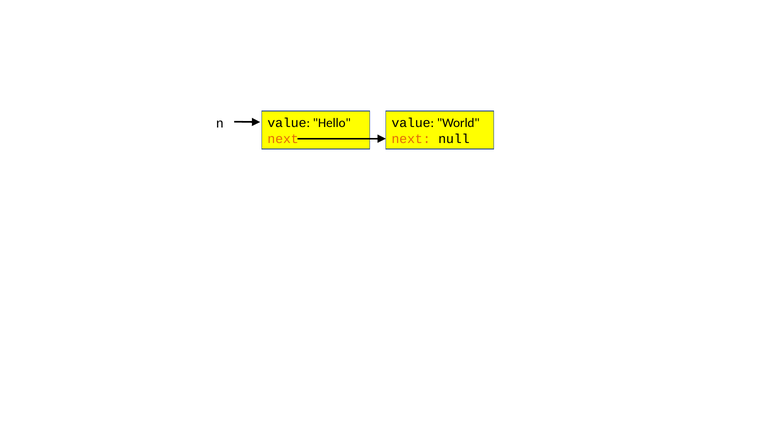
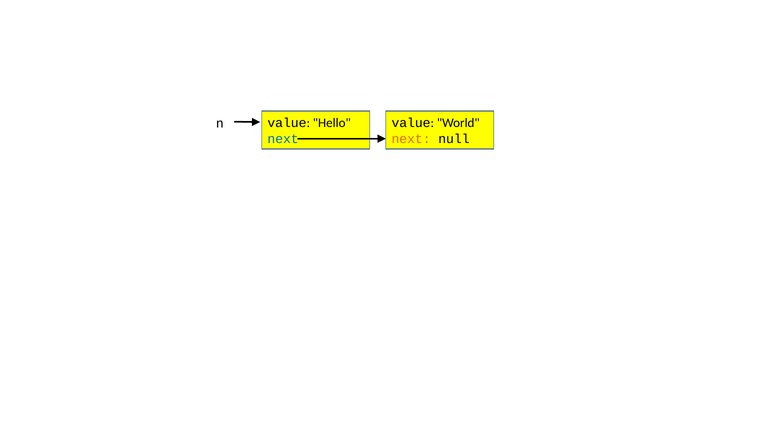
next colour: orange -> blue (283, 139)
